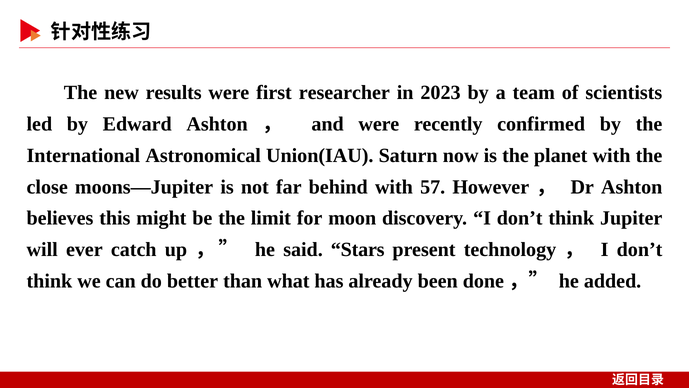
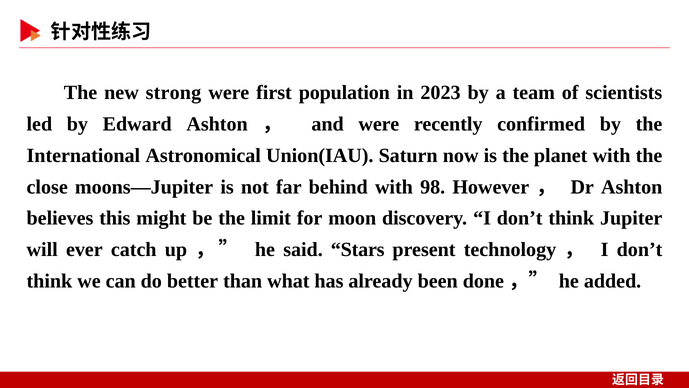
results: results -> strong (173, 93)
researcher: researcher -> population (344, 93)
57: 57 -> 98 (433, 187)
